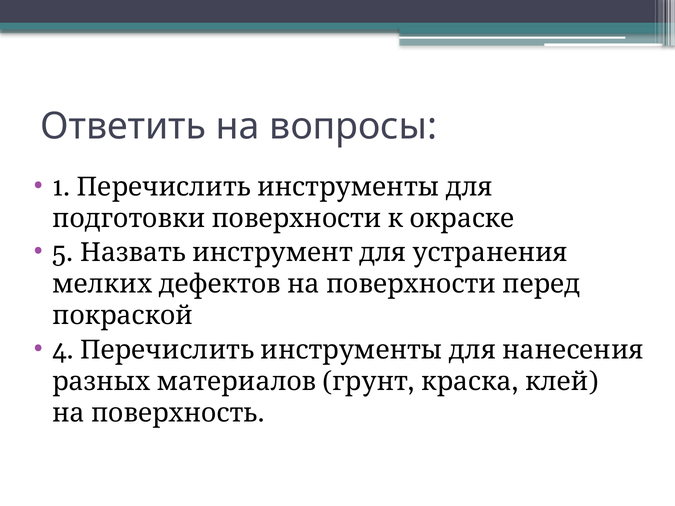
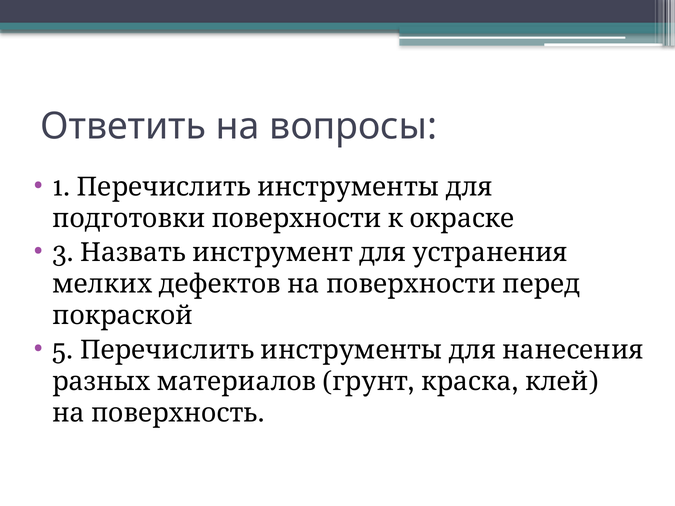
5: 5 -> 3 (63, 253)
4: 4 -> 5 (63, 350)
